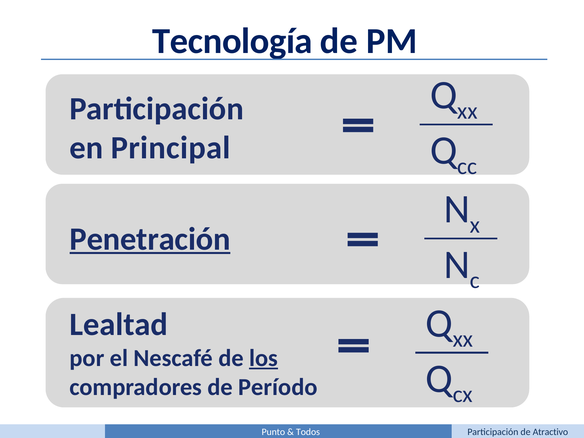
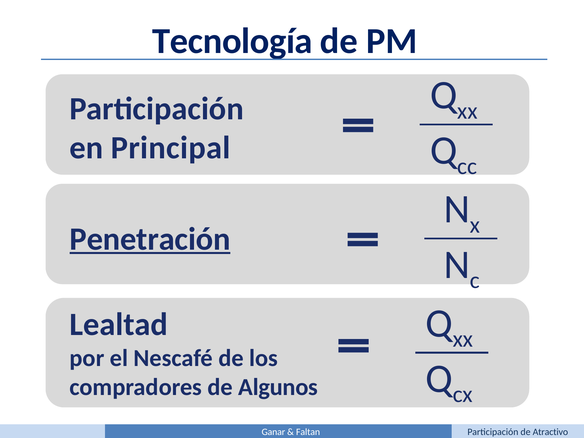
los underline: present -> none (264, 358)
Período: Período -> Algunos (278, 387)
Punto: Punto -> Ganar (273, 432)
Todos: Todos -> Faltan (308, 432)
